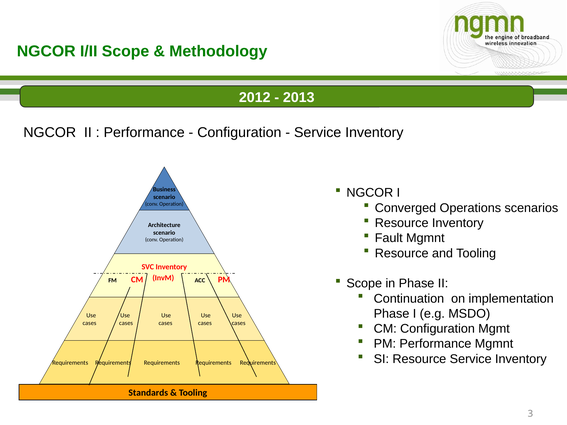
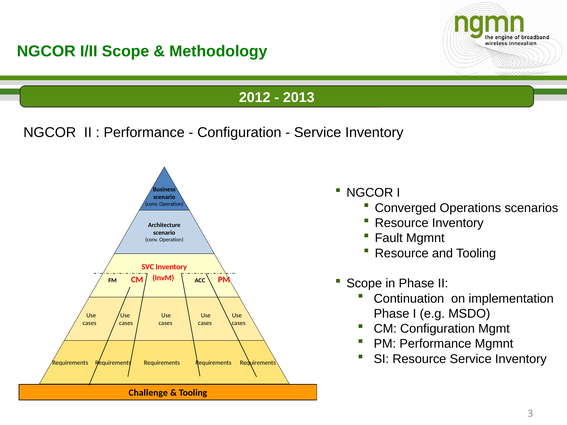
Standards: Standards -> Challenge (148, 393)
